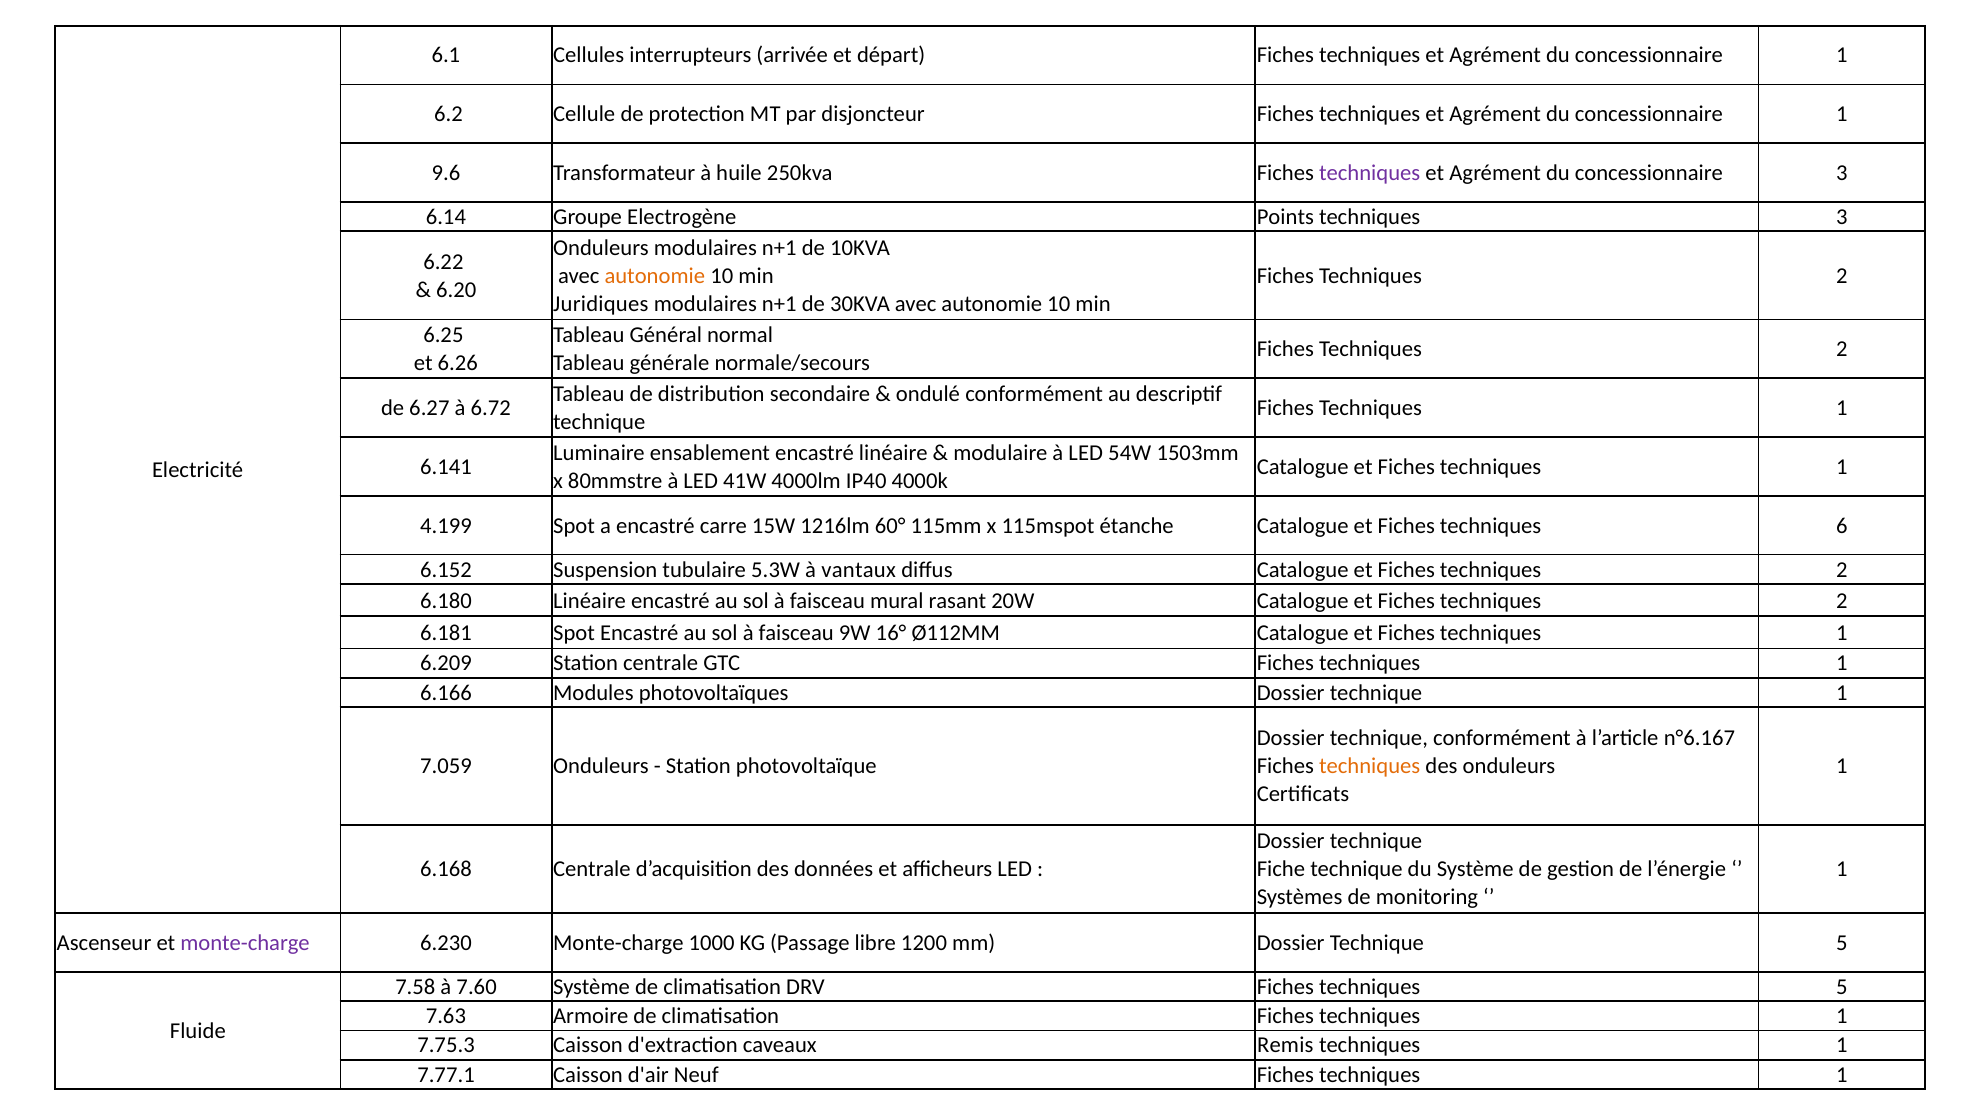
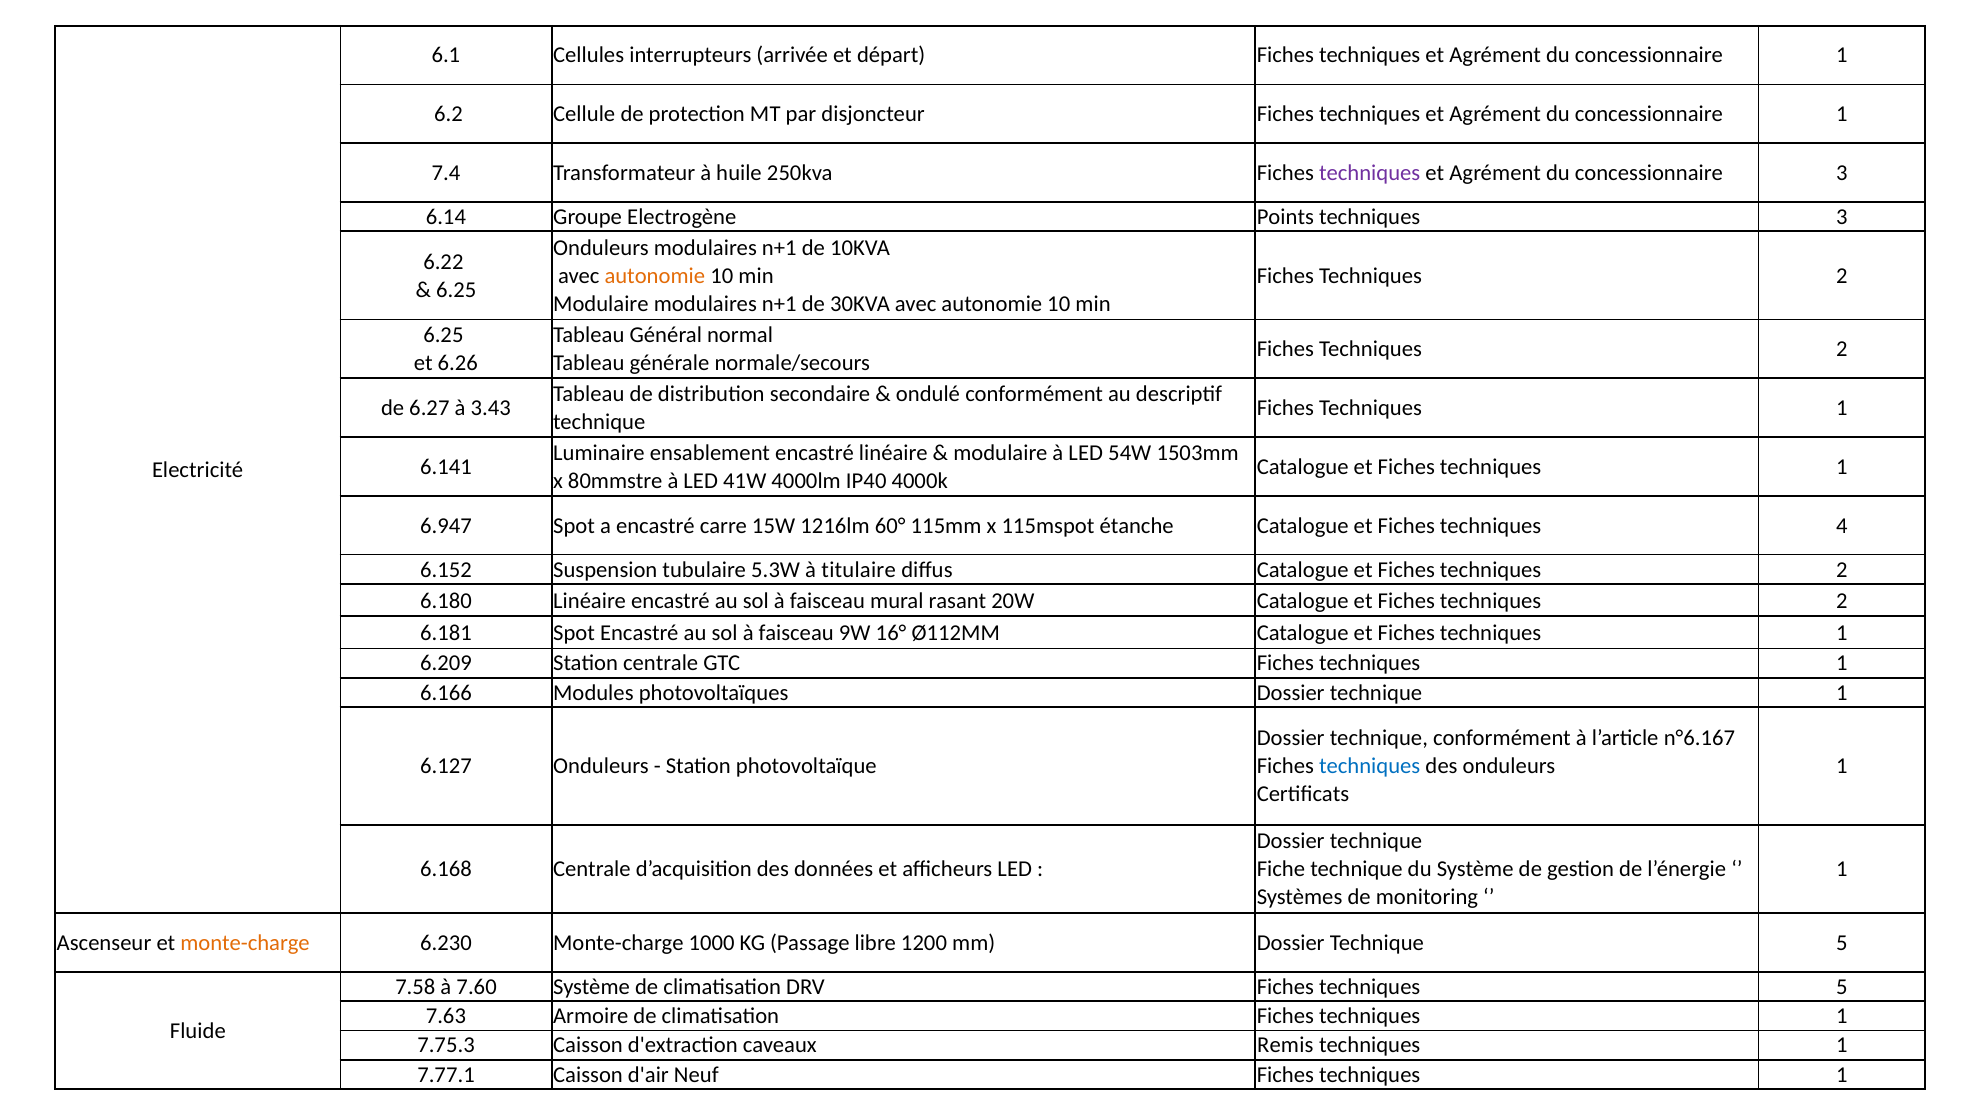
9.6: 9.6 -> 7.4 (446, 173)
6.20: 6.20 -> 6.25 (456, 290)
Juridiques: Juridiques -> Modulaire (601, 304)
6.72: 6.72 -> 3.43 (491, 408)
4.199: 4.199 -> 6.947 (446, 525)
6: 6 -> 4 (1842, 525)
vantaux: vantaux -> titulaire (859, 569)
7.059: 7.059 -> 6.127 (446, 766)
techniques colour: orange -> blue (1370, 766)
monte-charge colour: purple -> orange (245, 942)
